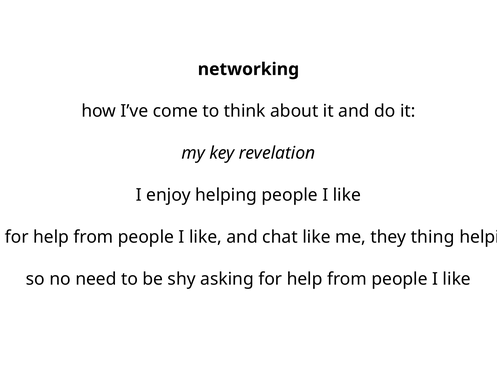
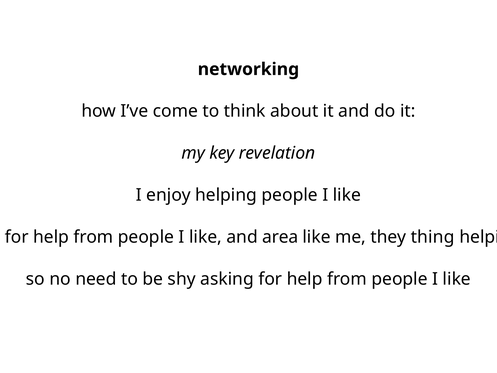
chat: chat -> area (280, 237)
